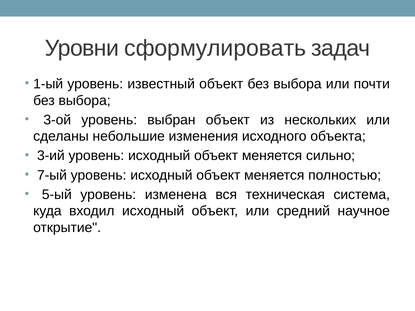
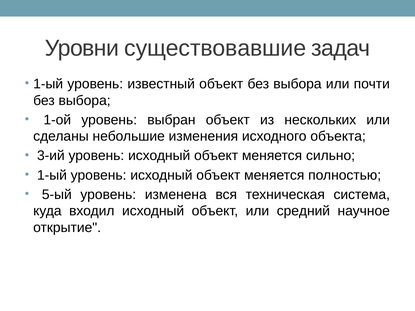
сформулировать: сформулировать -> существовавшие (215, 48)
3-ой: 3-ой -> 1-ой (57, 120)
7-ый: 7-ый -> 1-ый (52, 175)
